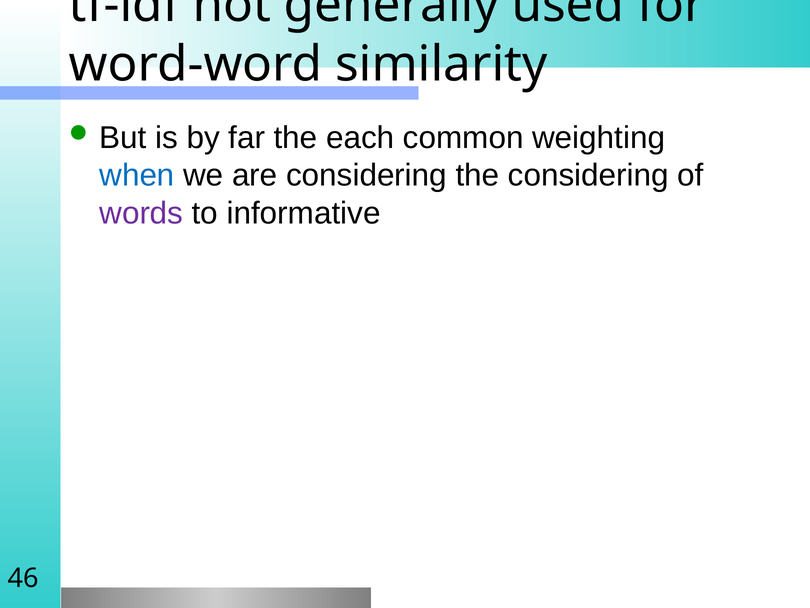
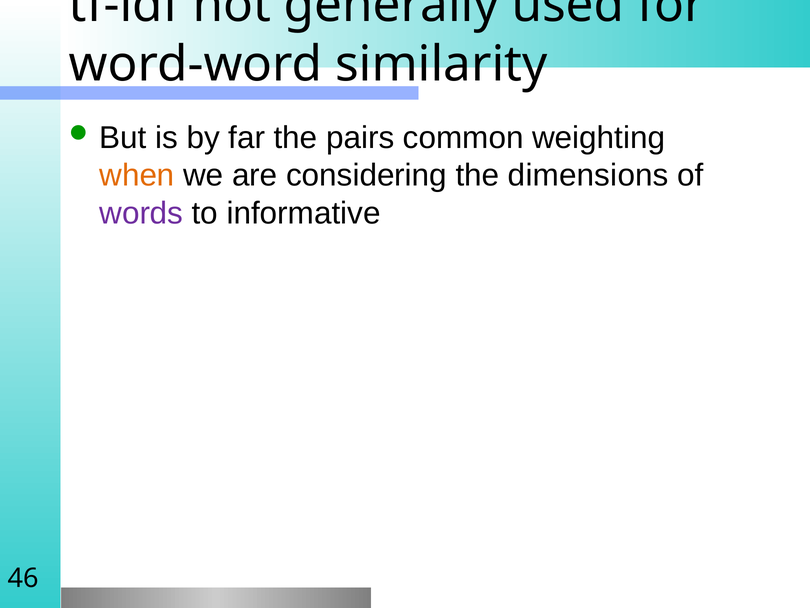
each: each -> pairs (360, 138)
when colour: blue -> orange (137, 175)
the considering: considering -> dimensions (588, 175)
